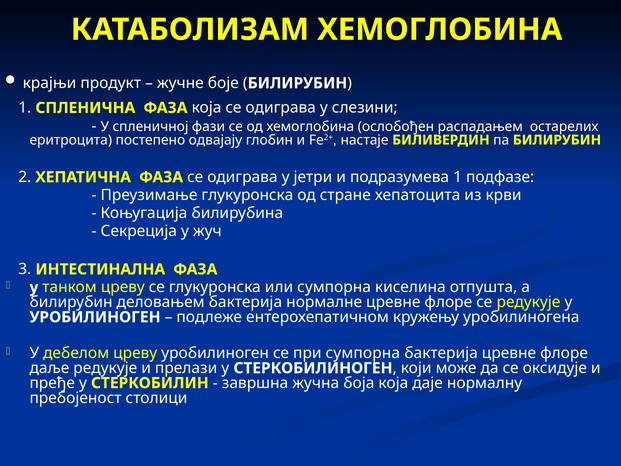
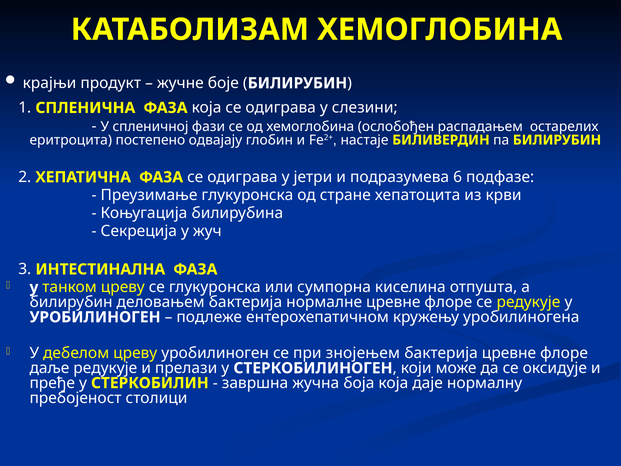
подразумева 1: 1 -> 6 (458, 177)
при сумпорна: сумпорна -> знојењем (363, 353)
